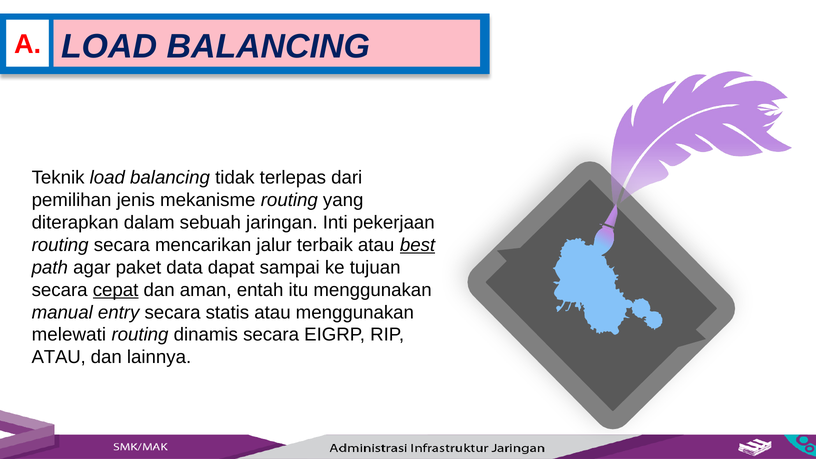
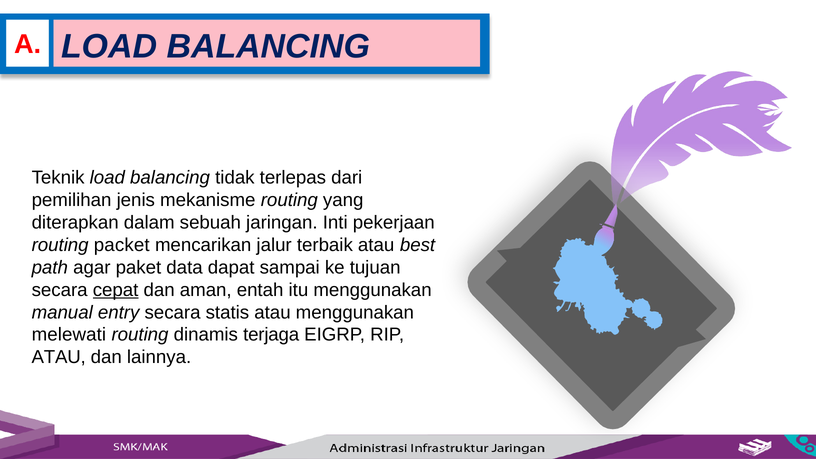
routing secara: secara -> packet (122, 245)
best underline: present -> none (418, 245)
dinamis secara: secara -> terjaga (271, 335)
